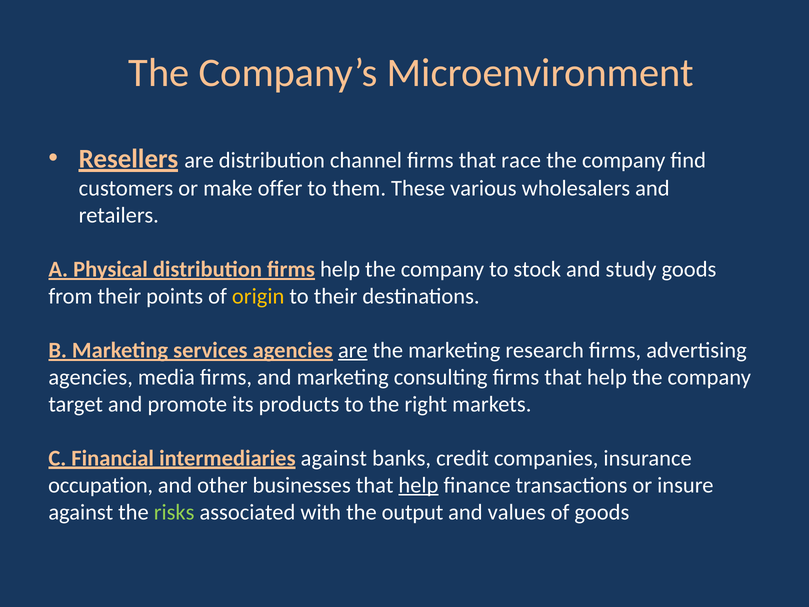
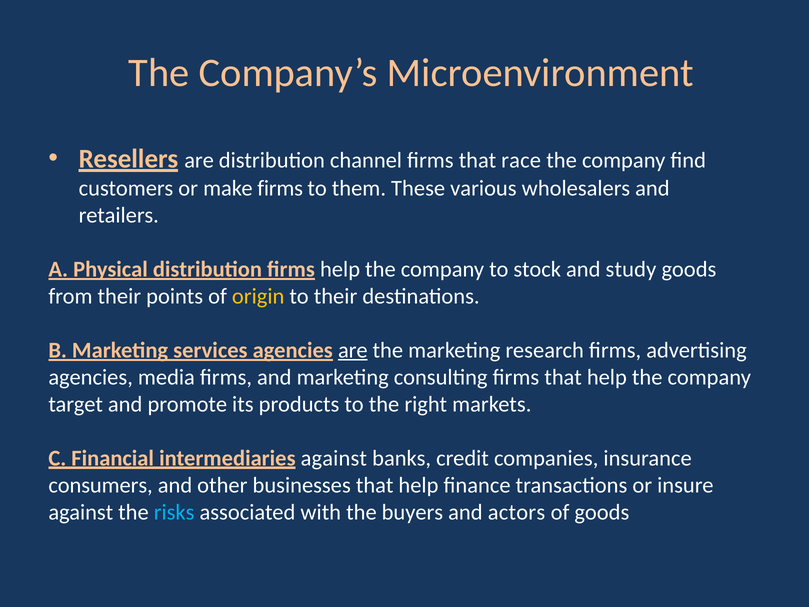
make offer: offer -> firms (280, 188)
occupation: occupation -> consumers (101, 485)
help underline: present -> none (418, 485)
risks colour: light green -> light blue (174, 512)
output: output -> buyers (412, 512)
values: values -> actors (517, 512)
